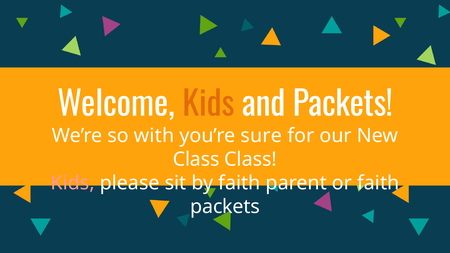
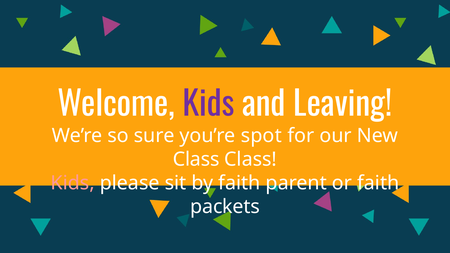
Kids colour: orange -> purple (208, 105)
and Packets: Packets -> Leaving (343, 105)
with: with -> sure (154, 136)
sure: sure -> spot (261, 136)
